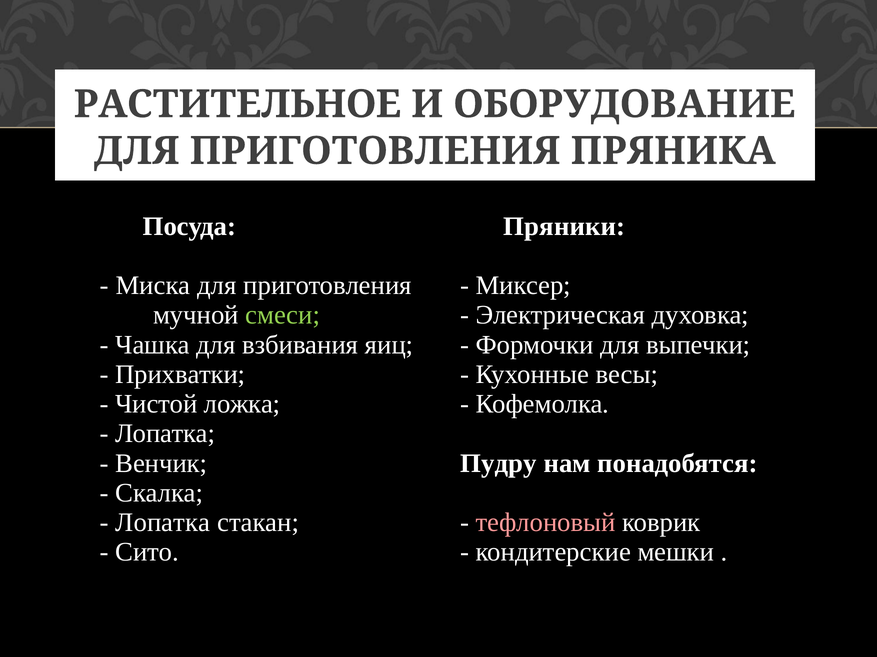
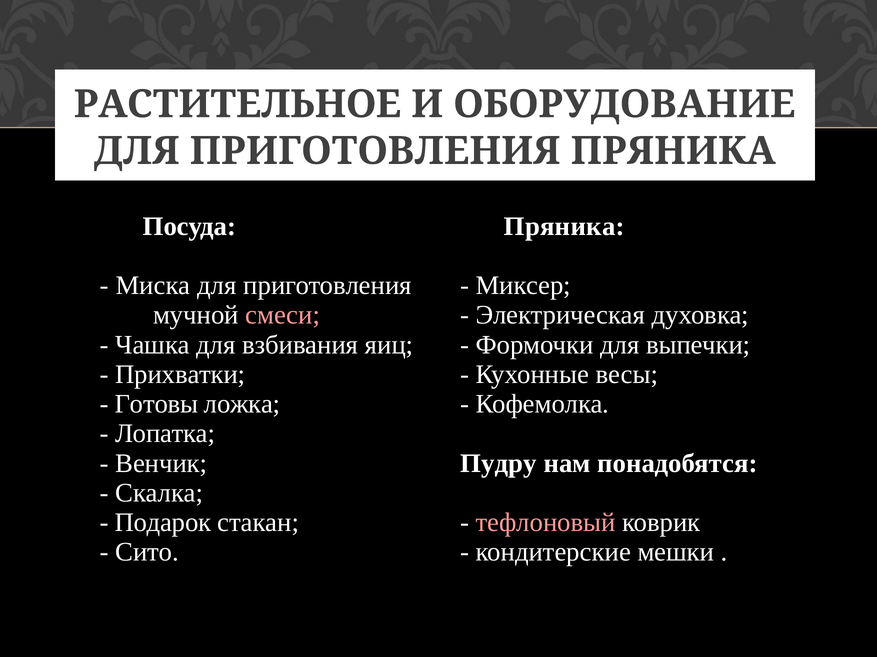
Пряники: Пряники -> Пряника (564, 226)
смеси colour: light green -> pink (283, 315)
Чистой: Чистой -> Готовы (156, 404)
Лопатка: Лопатка -> Подарок (163, 523)
